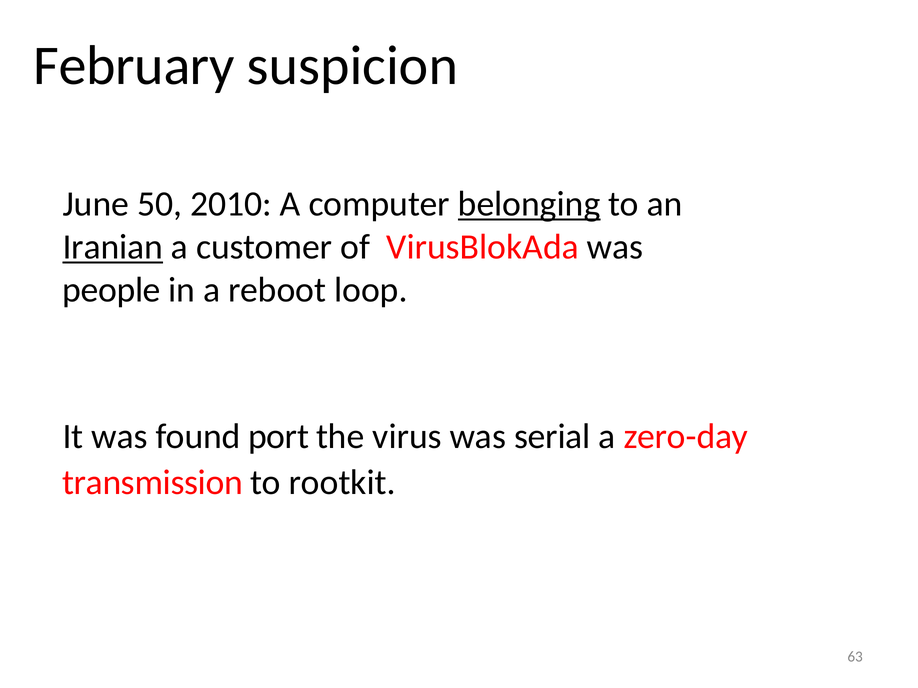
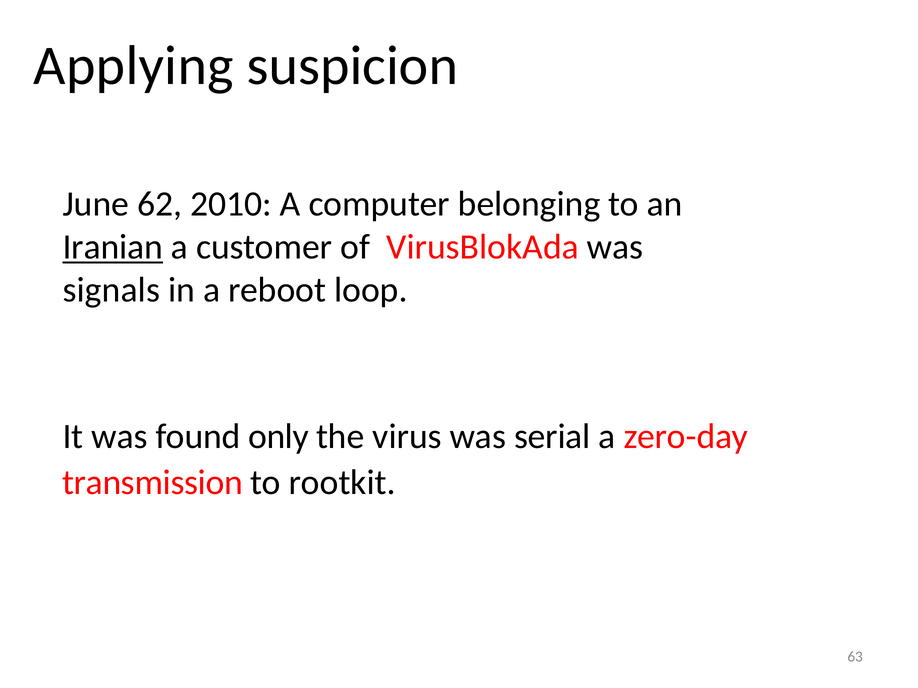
February: February -> Applying (134, 66)
50: 50 -> 62 (160, 204)
belonging underline: present -> none (529, 204)
people: people -> signals (111, 290)
port: port -> only (279, 437)
